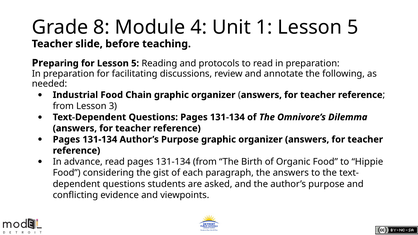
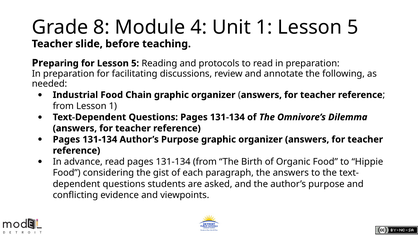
Lesson 3: 3 -> 1 (113, 106)
